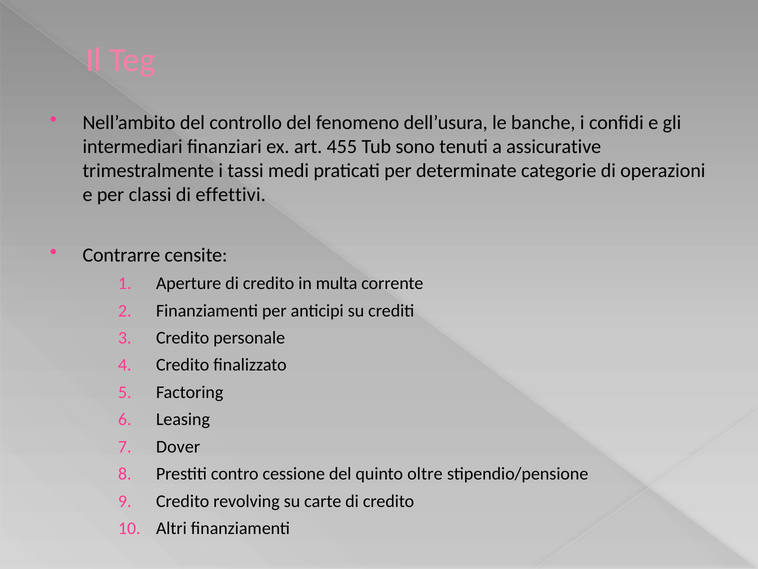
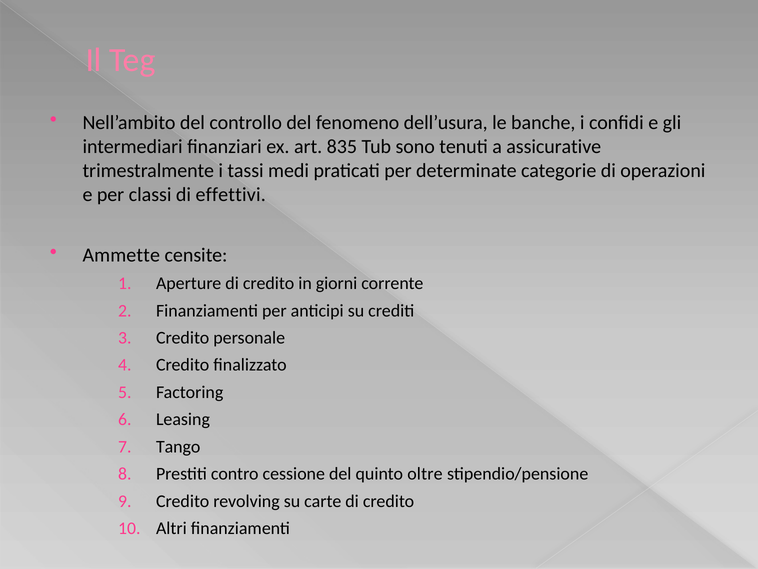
455: 455 -> 835 (342, 146)
Contrarre: Contrarre -> Ammette (121, 255)
multa: multa -> giorni (337, 283)
Dover: Dover -> Tango (178, 446)
